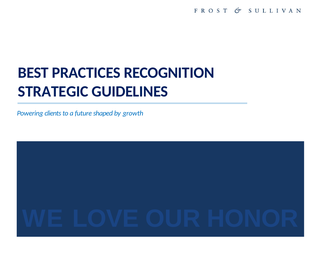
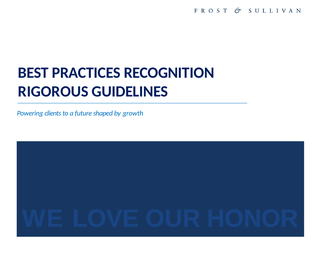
STRATEGIC: STRATEGIC -> RIGOROUS (53, 91)
